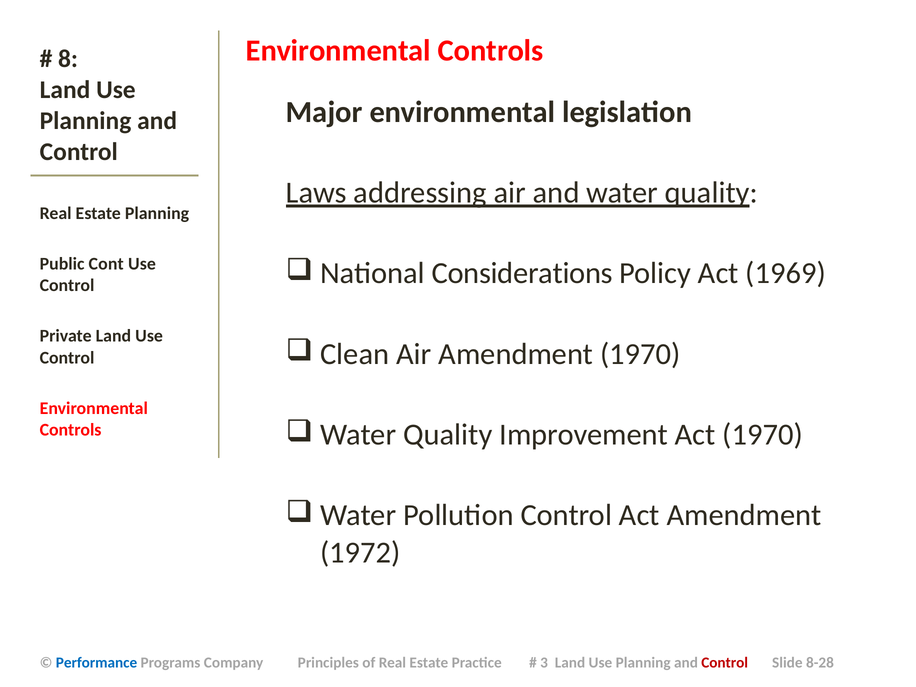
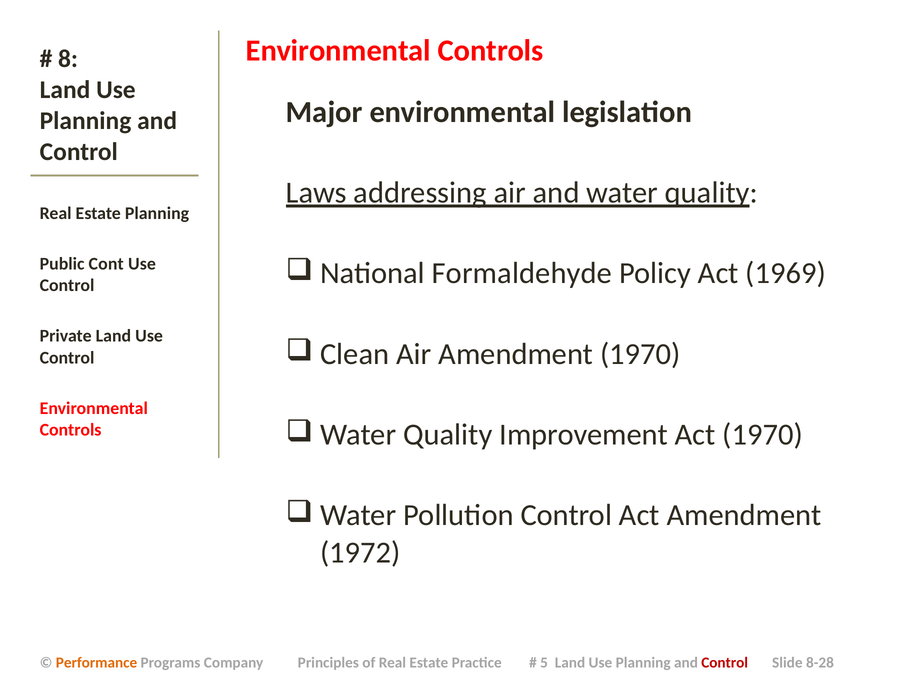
Considerations: Considerations -> Formaldehyde (522, 273)
Performance colour: blue -> orange (97, 663)
3: 3 -> 5 (544, 663)
